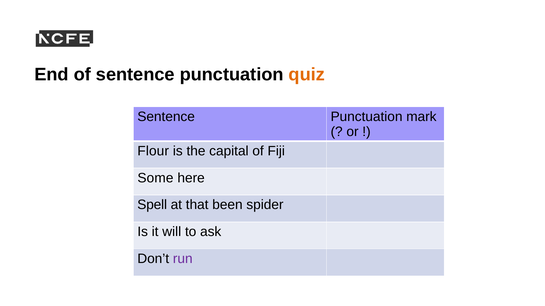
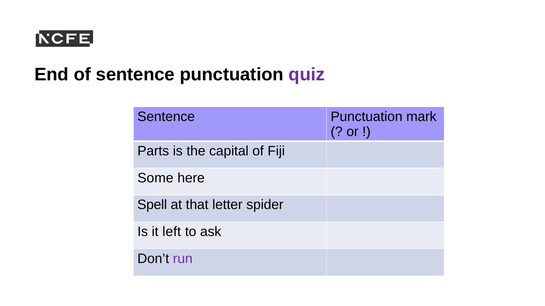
quiz colour: orange -> purple (307, 75)
Flour: Flour -> Parts (153, 151)
been: been -> letter (227, 205)
will: will -> left (172, 232)
